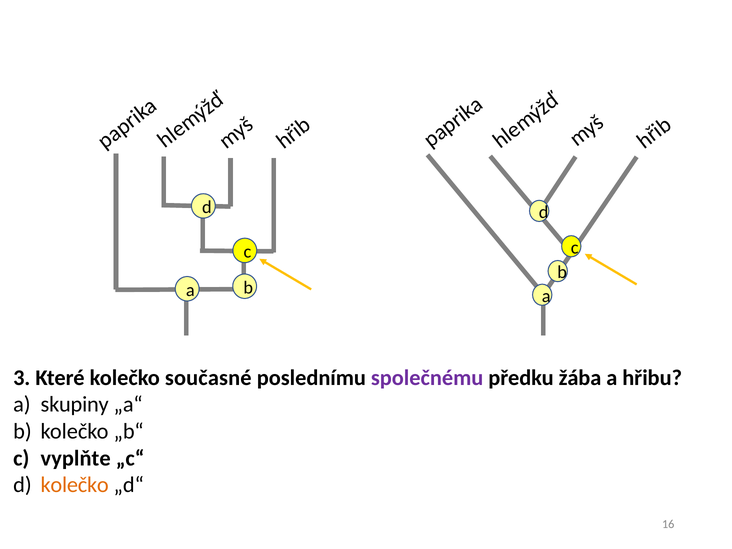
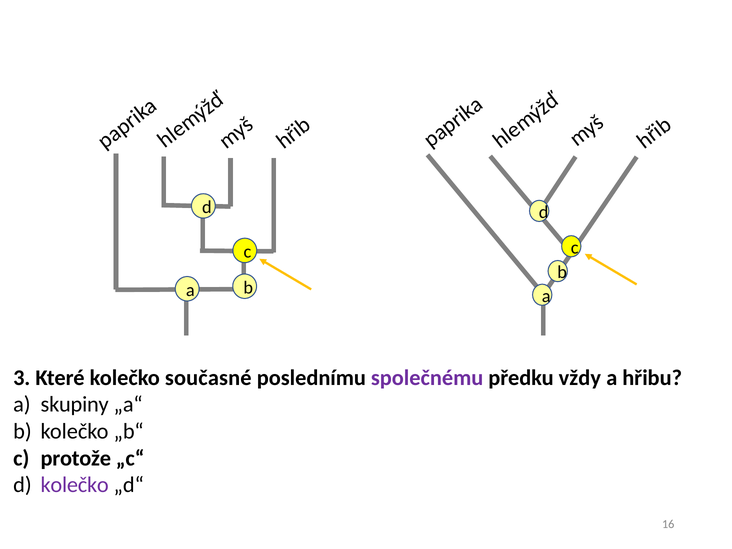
žába: žába -> vždy (580, 378)
vyplňte: vyplňte -> protože (76, 458)
kolečko colour: orange -> purple (75, 485)
